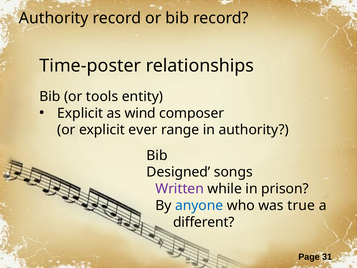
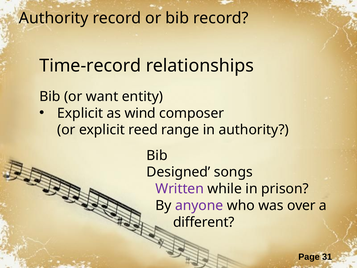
Time-poster: Time-poster -> Time-record (90, 66)
tools: tools -> want (102, 96)
ever: ever -> reed (143, 130)
anyone colour: blue -> purple (199, 205)
true: true -> over (301, 205)
